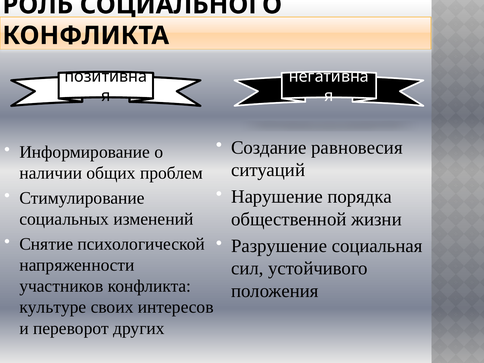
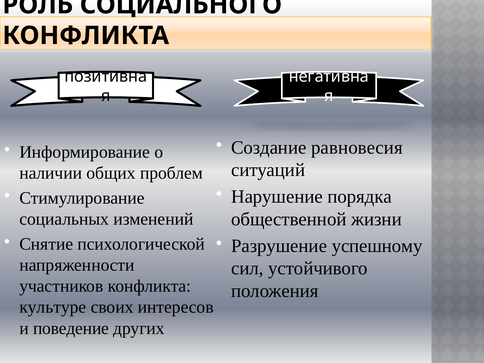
социальная: социальная -> успешному (377, 246)
переворот: переворот -> поведение (71, 328)
